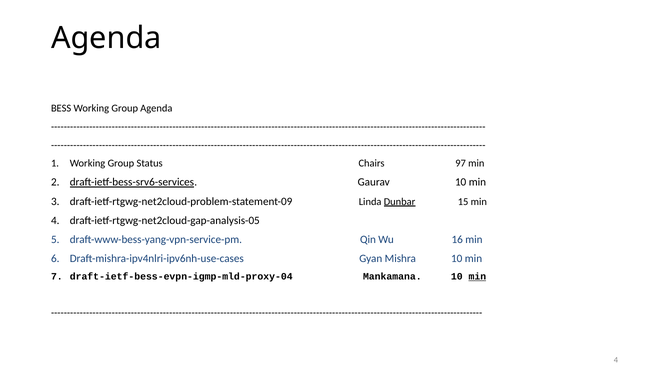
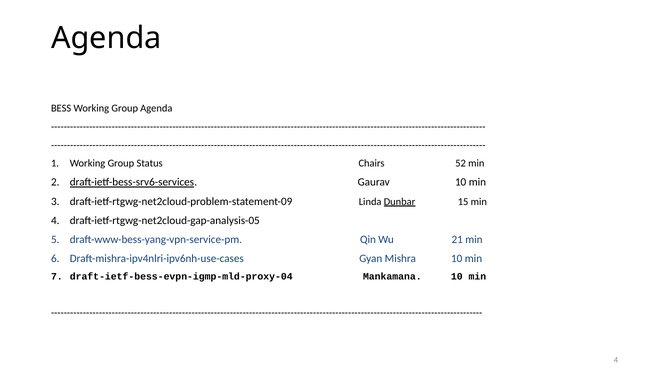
97: 97 -> 52 (461, 163)
16: 16 -> 21 (457, 239)
min underline: present -> none (477, 276)
